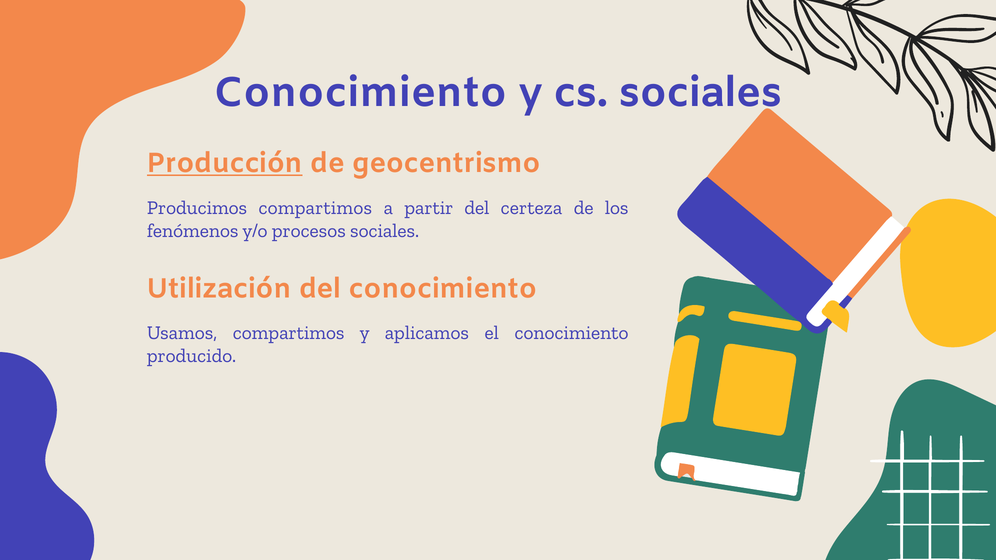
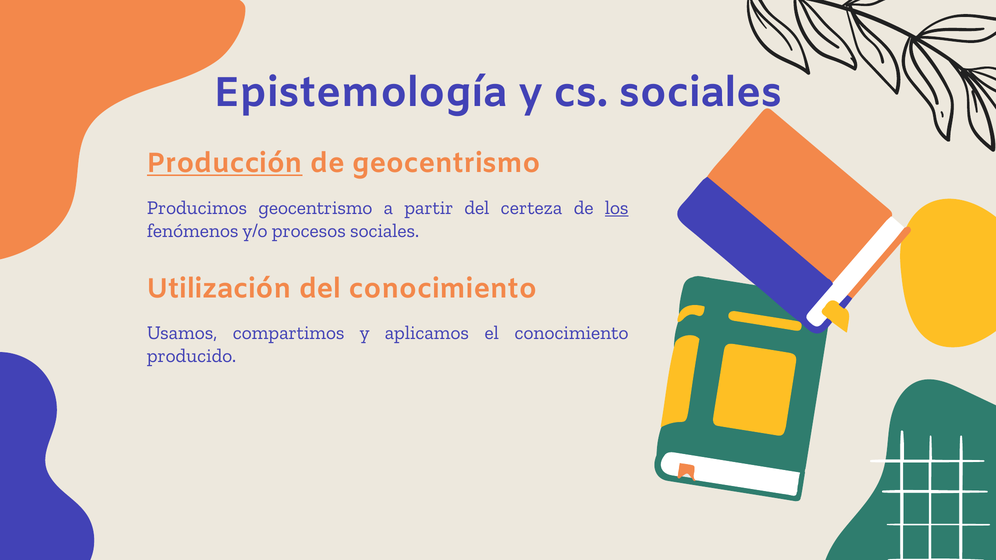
Conocimiento: Conocimiento -> Epistemología (361, 93)
Producimos compartimos: compartimos -> geocentrismo (315, 208)
los underline: none -> present (617, 208)
